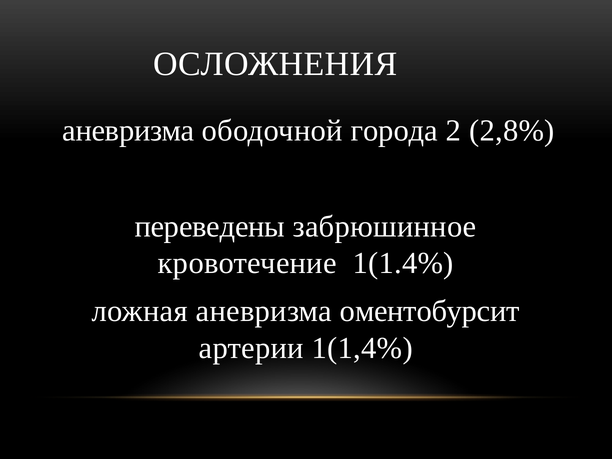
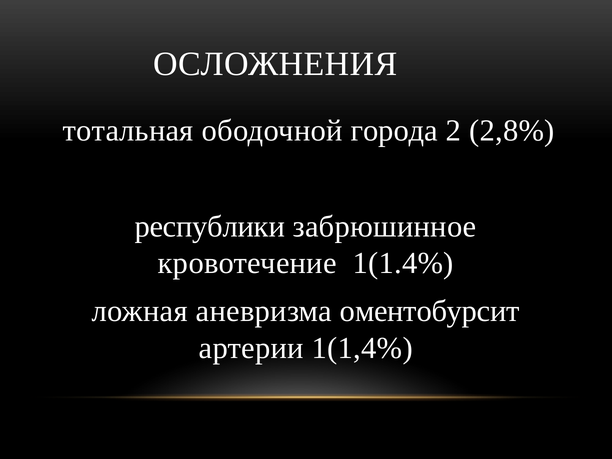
аневризма: аневризма -> тотальная (128, 131)
переведены: переведены -> республики (210, 227)
